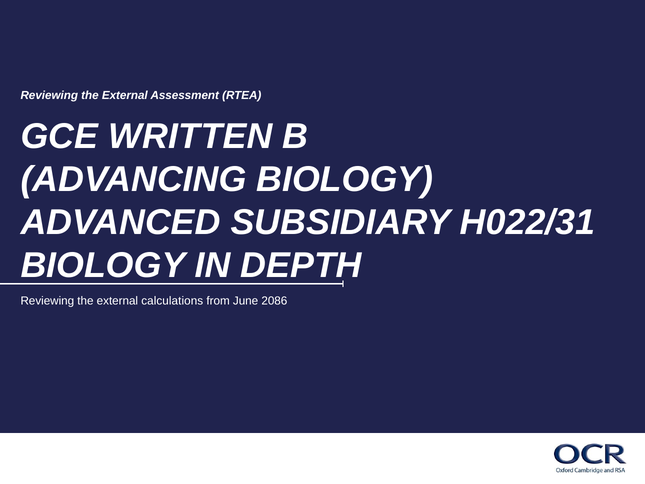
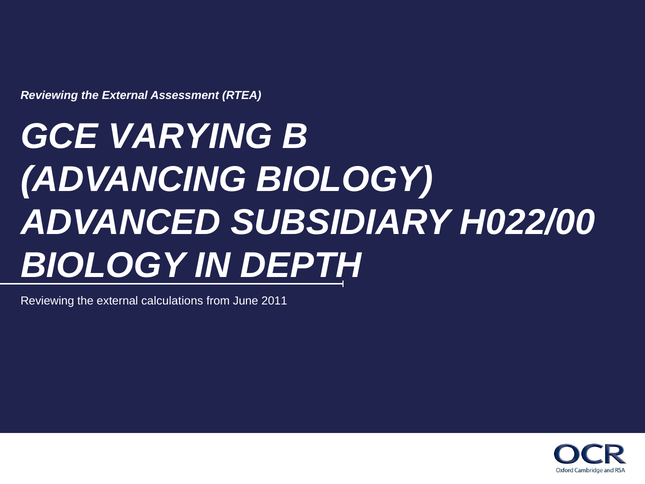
WRITTEN: WRITTEN -> VARYING (190, 136)
H022/31: H022/31 -> H022/00 (528, 222)
2086: 2086 -> 2011 (274, 301)
